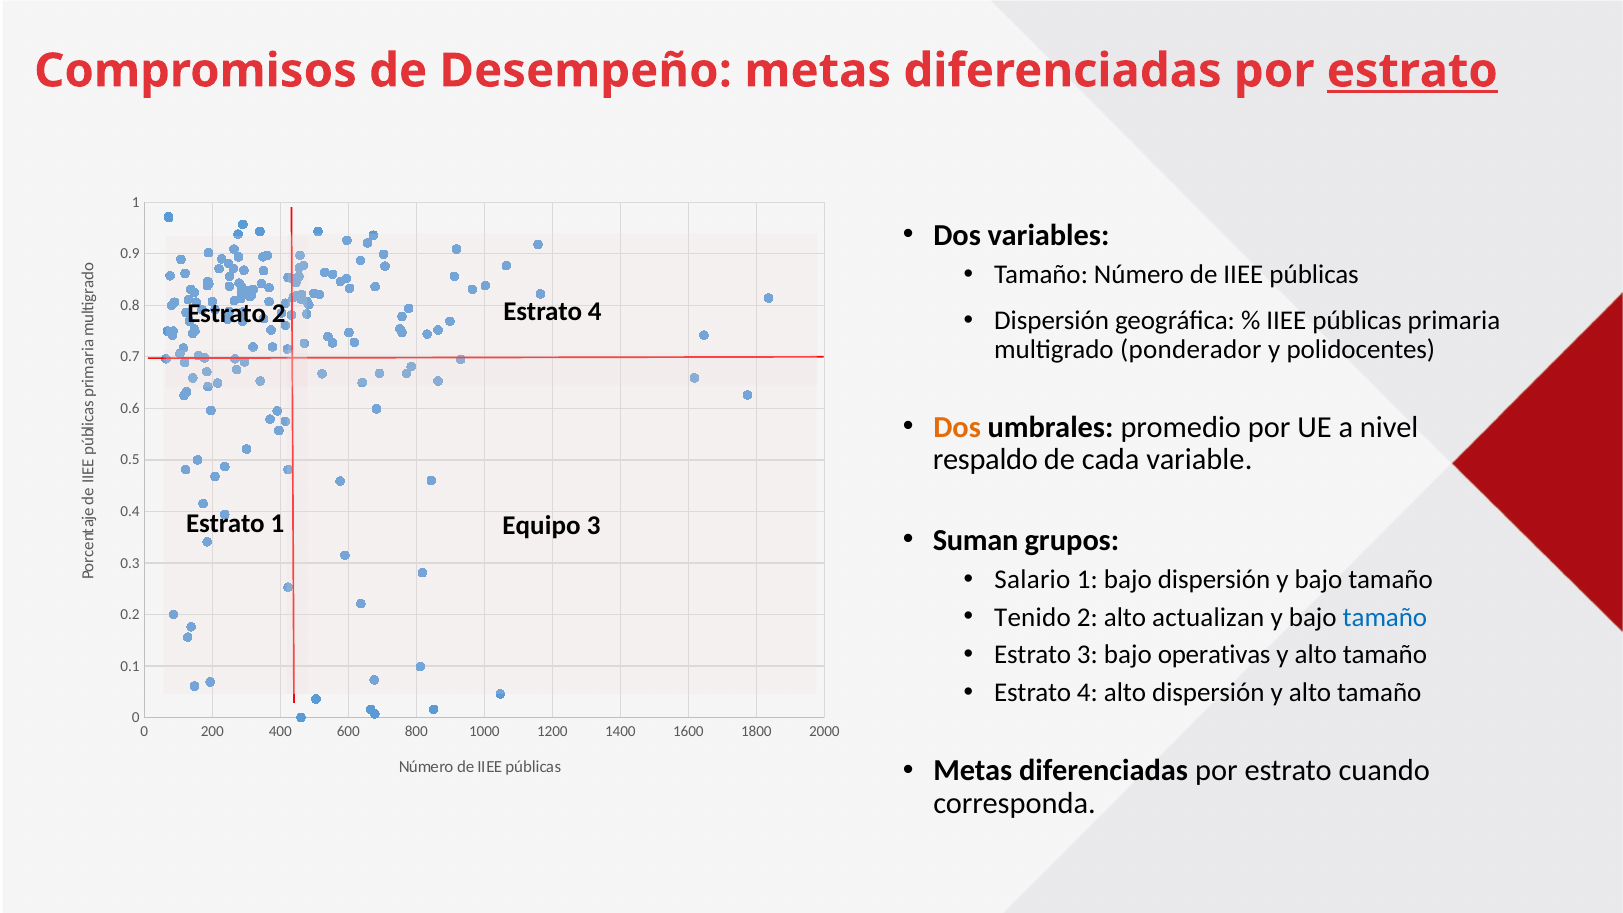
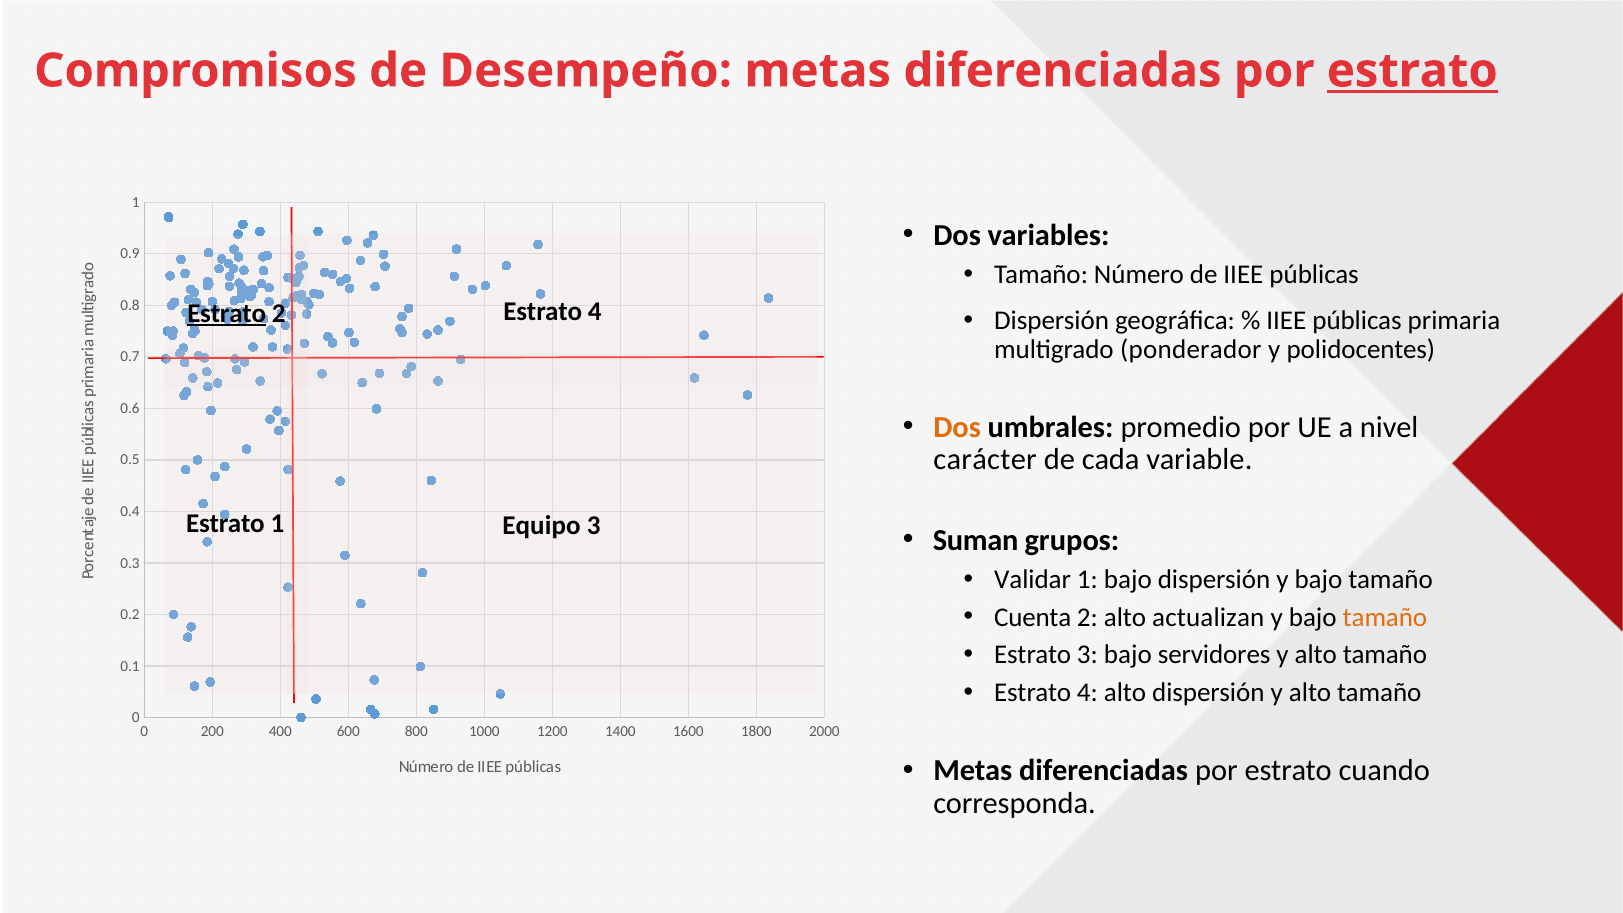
Estrato underline: none -> present (227, 314)
respaldo: respaldo -> carácter (985, 460)
Salario: Salario -> Validar (1033, 580)
Tenido: Tenido -> Cuenta (1033, 617)
tamaño colour: blue -> orange (1385, 617)
operativas: operativas -> servidores (1214, 655)
